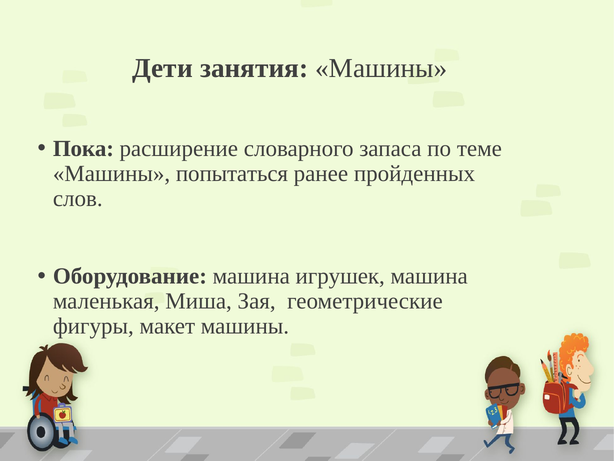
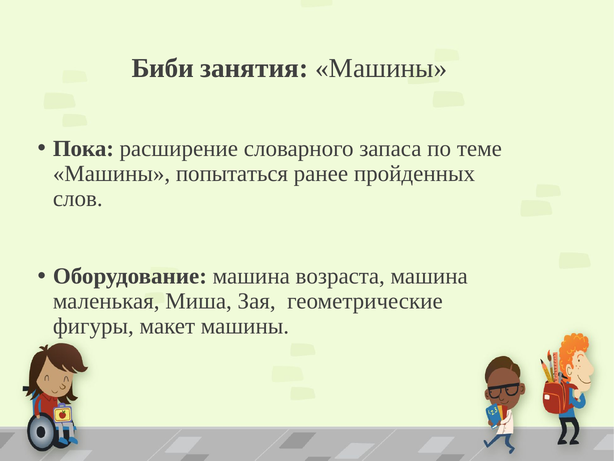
Дети: Дети -> Биби (163, 68)
игрушек: игрушек -> возраста (340, 276)
